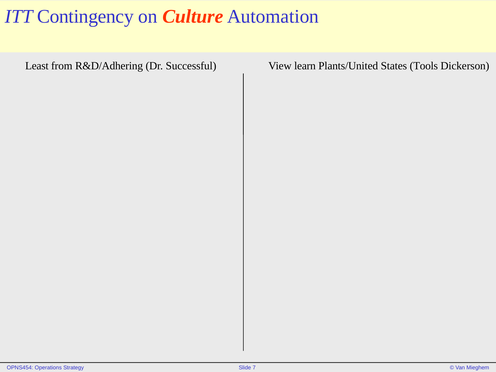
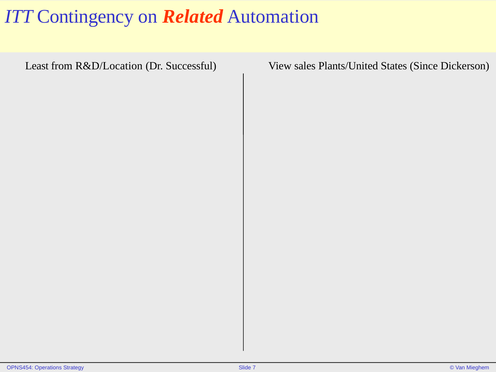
Culture: Culture -> Related (193, 16)
R&D/Adhering: R&D/Adhering -> R&D/Location (109, 66)
learn: learn -> sales (305, 66)
Tools: Tools -> Since (424, 66)
